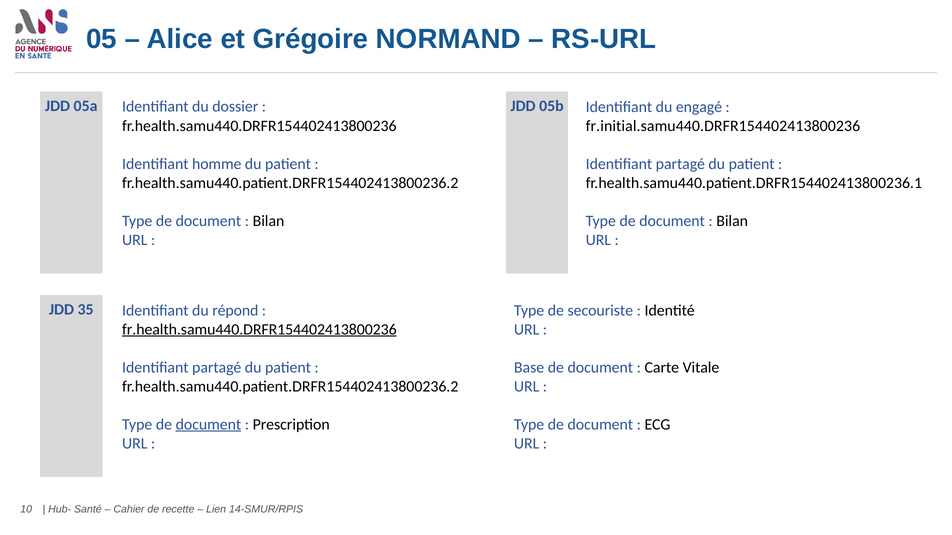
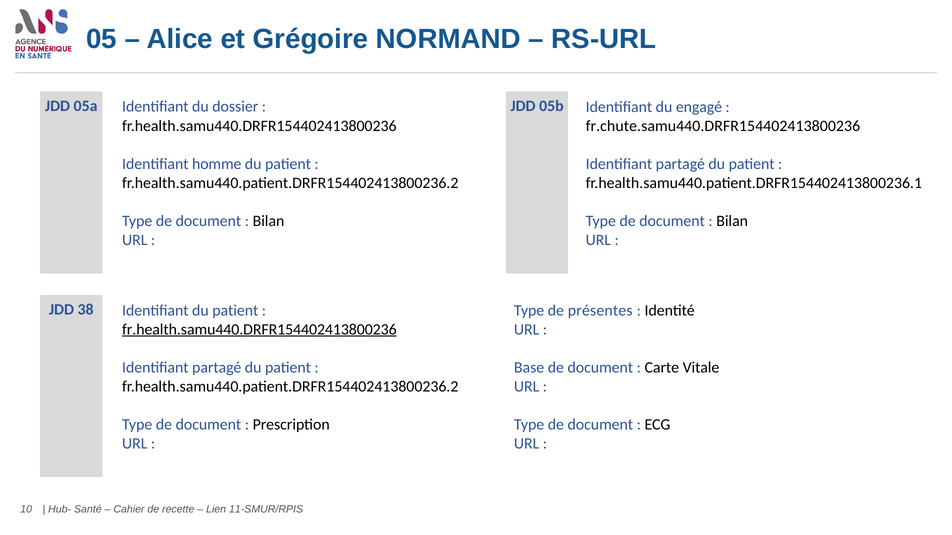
fr.initial.samu440.DRFR154402413800236: fr.initial.samu440.DRFR154402413800236 -> fr.chute.samu440.DRFR154402413800236 (723, 126)
35: 35 -> 38 (86, 310)
secouriste: secouriste -> présentes (600, 311)
Identifiant du répond: répond -> patient (235, 311)
document underline: present -> none (208, 425)
14-SMUR/RPIS: 14-SMUR/RPIS -> 11-SMUR/RPIS (266, 510)
